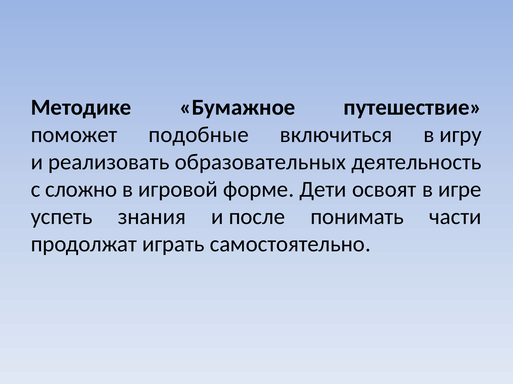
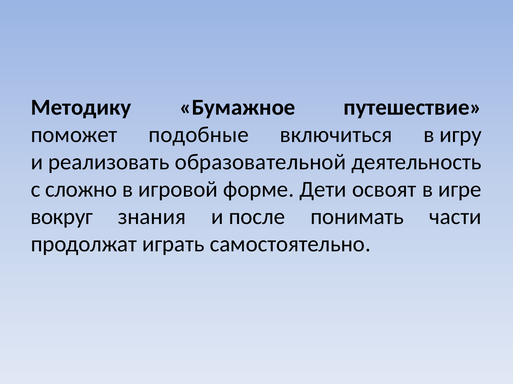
Методике: Методике -> Методику (81, 108)
образовательных: образовательных -> образовательной (260, 162)
успеть: успеть -> вокруг (62, 217)
